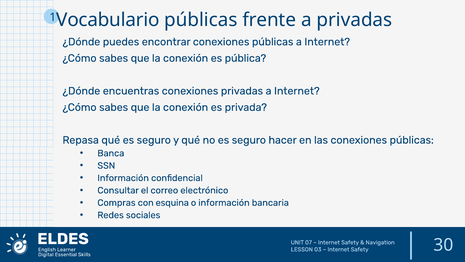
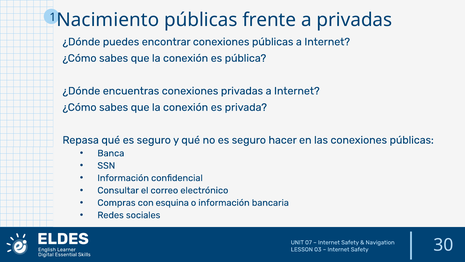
Vocabulario: Vocabulario -> Nacimiento (108, 20)
